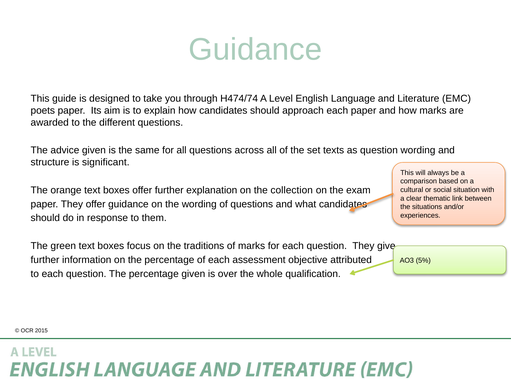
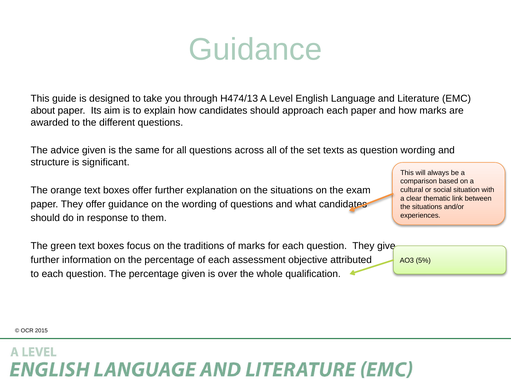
H474/74: H474/74 -> H474/13 (239, 99)
poets: poets -> about (43, 111)
on the collection: collection -> situations (292, 190)
